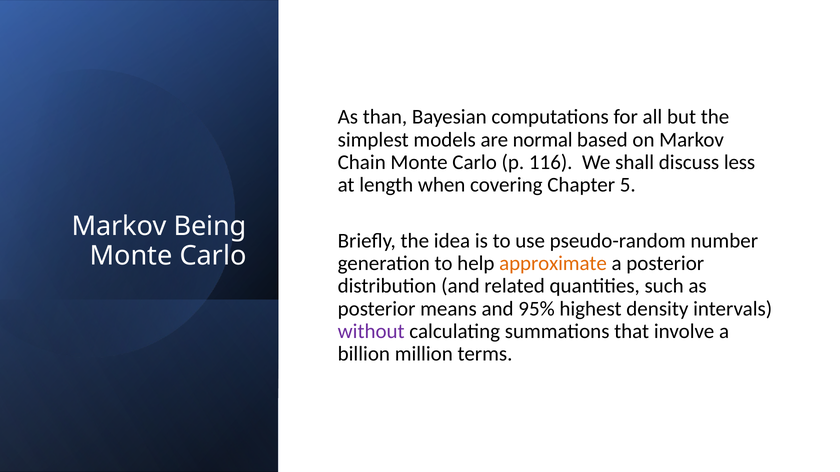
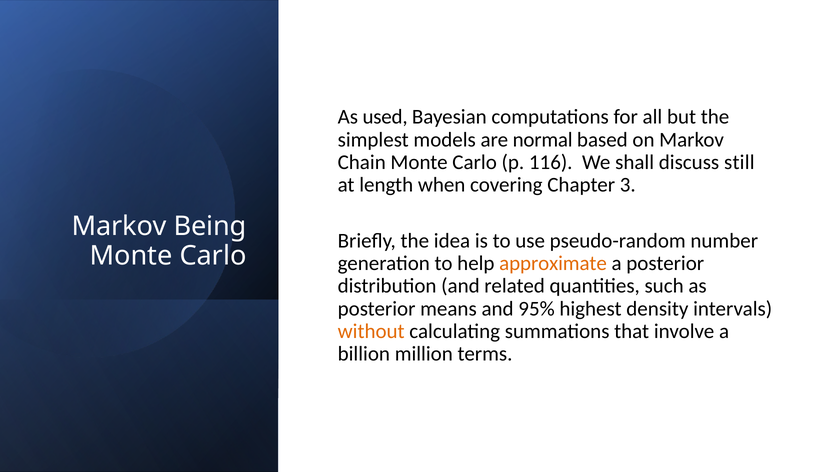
than: than -> used (385, 117)
less: less -> still (739, 162)
5: 5 -> 3 (628, 185)
without colour: purple -> orange (371, 332)
